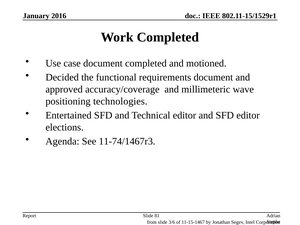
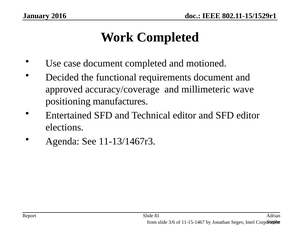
technologies: technologies -> manufactures (120, 101)
11-74/1467r3: 11-74/1467r3 -> 11-13/1467r3 (127, 141)
